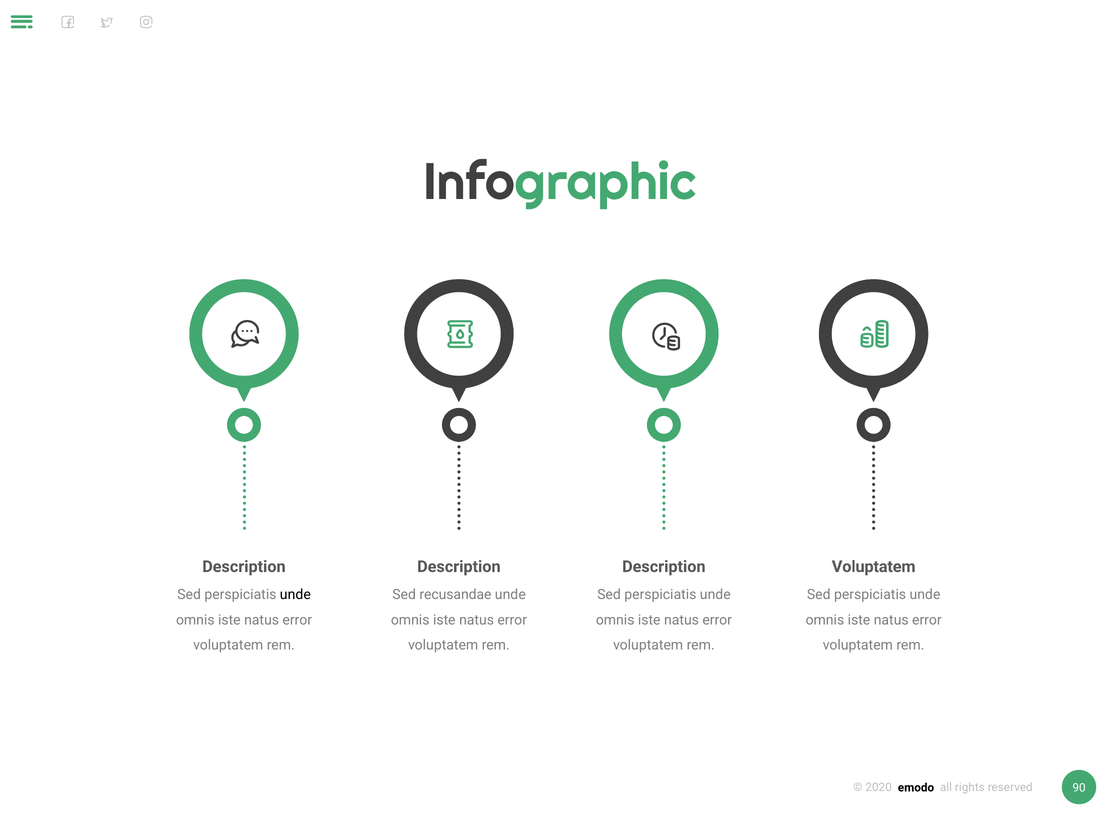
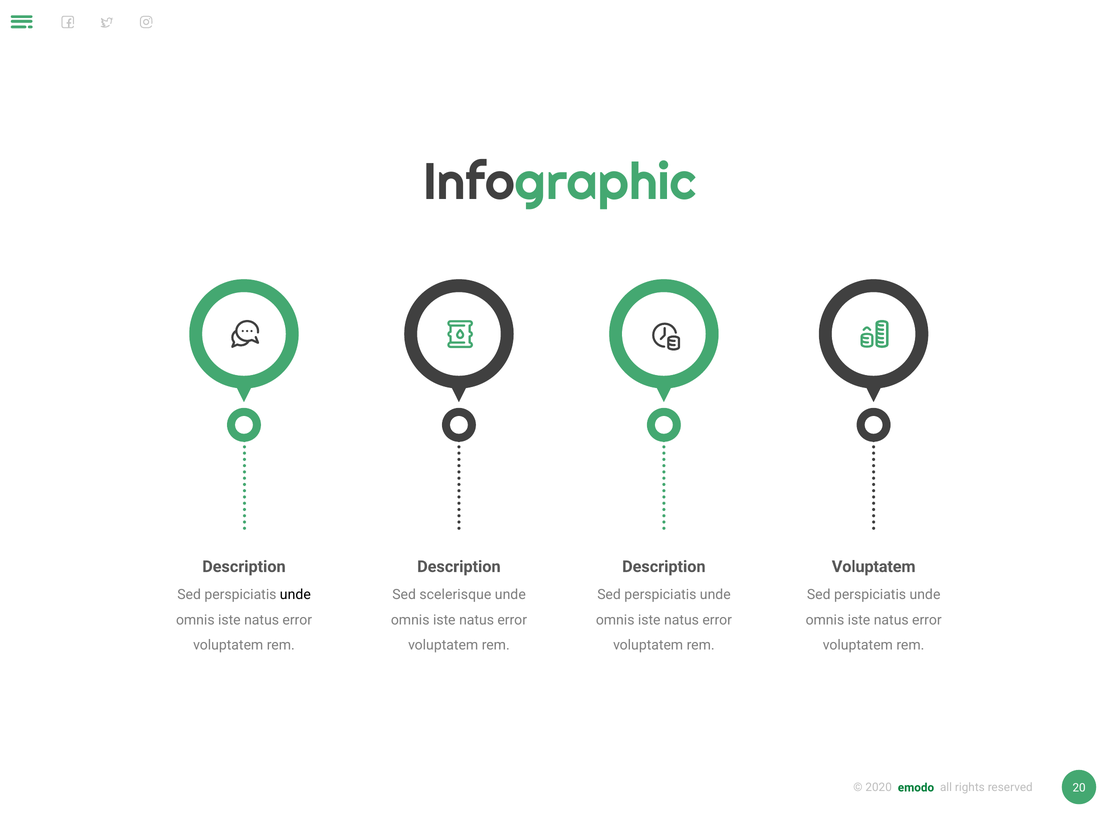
recusandae: recusandae -> scelerisque (455, 595)
emodo colour: black -> green (916, 788)
90: 90 -> 20 (1079, 788)
